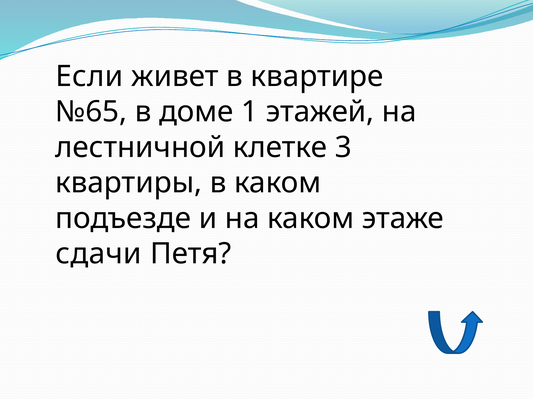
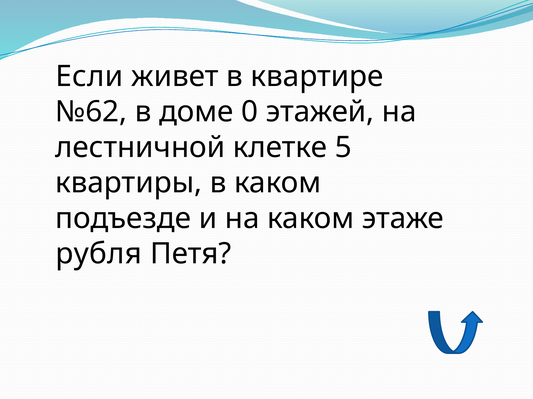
№65: №65 -> №62 (91, 112)
1: 1 -> 0 (250, 112)
3: 3 -> 5 (343, 148)
сдачи: сдачи -> рубля (99, 254)
